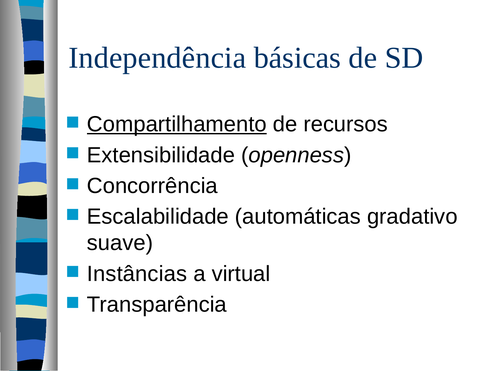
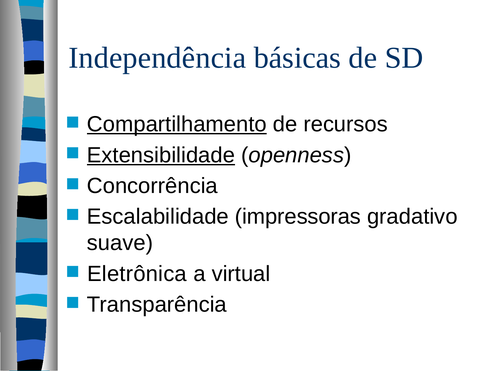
Extensibilidade underline: none -> present (161, 155)
automáticas: automáticas -> impressoras (298, 217)
Instâncias: Instâncias -> Eletrônica (137, 274)
